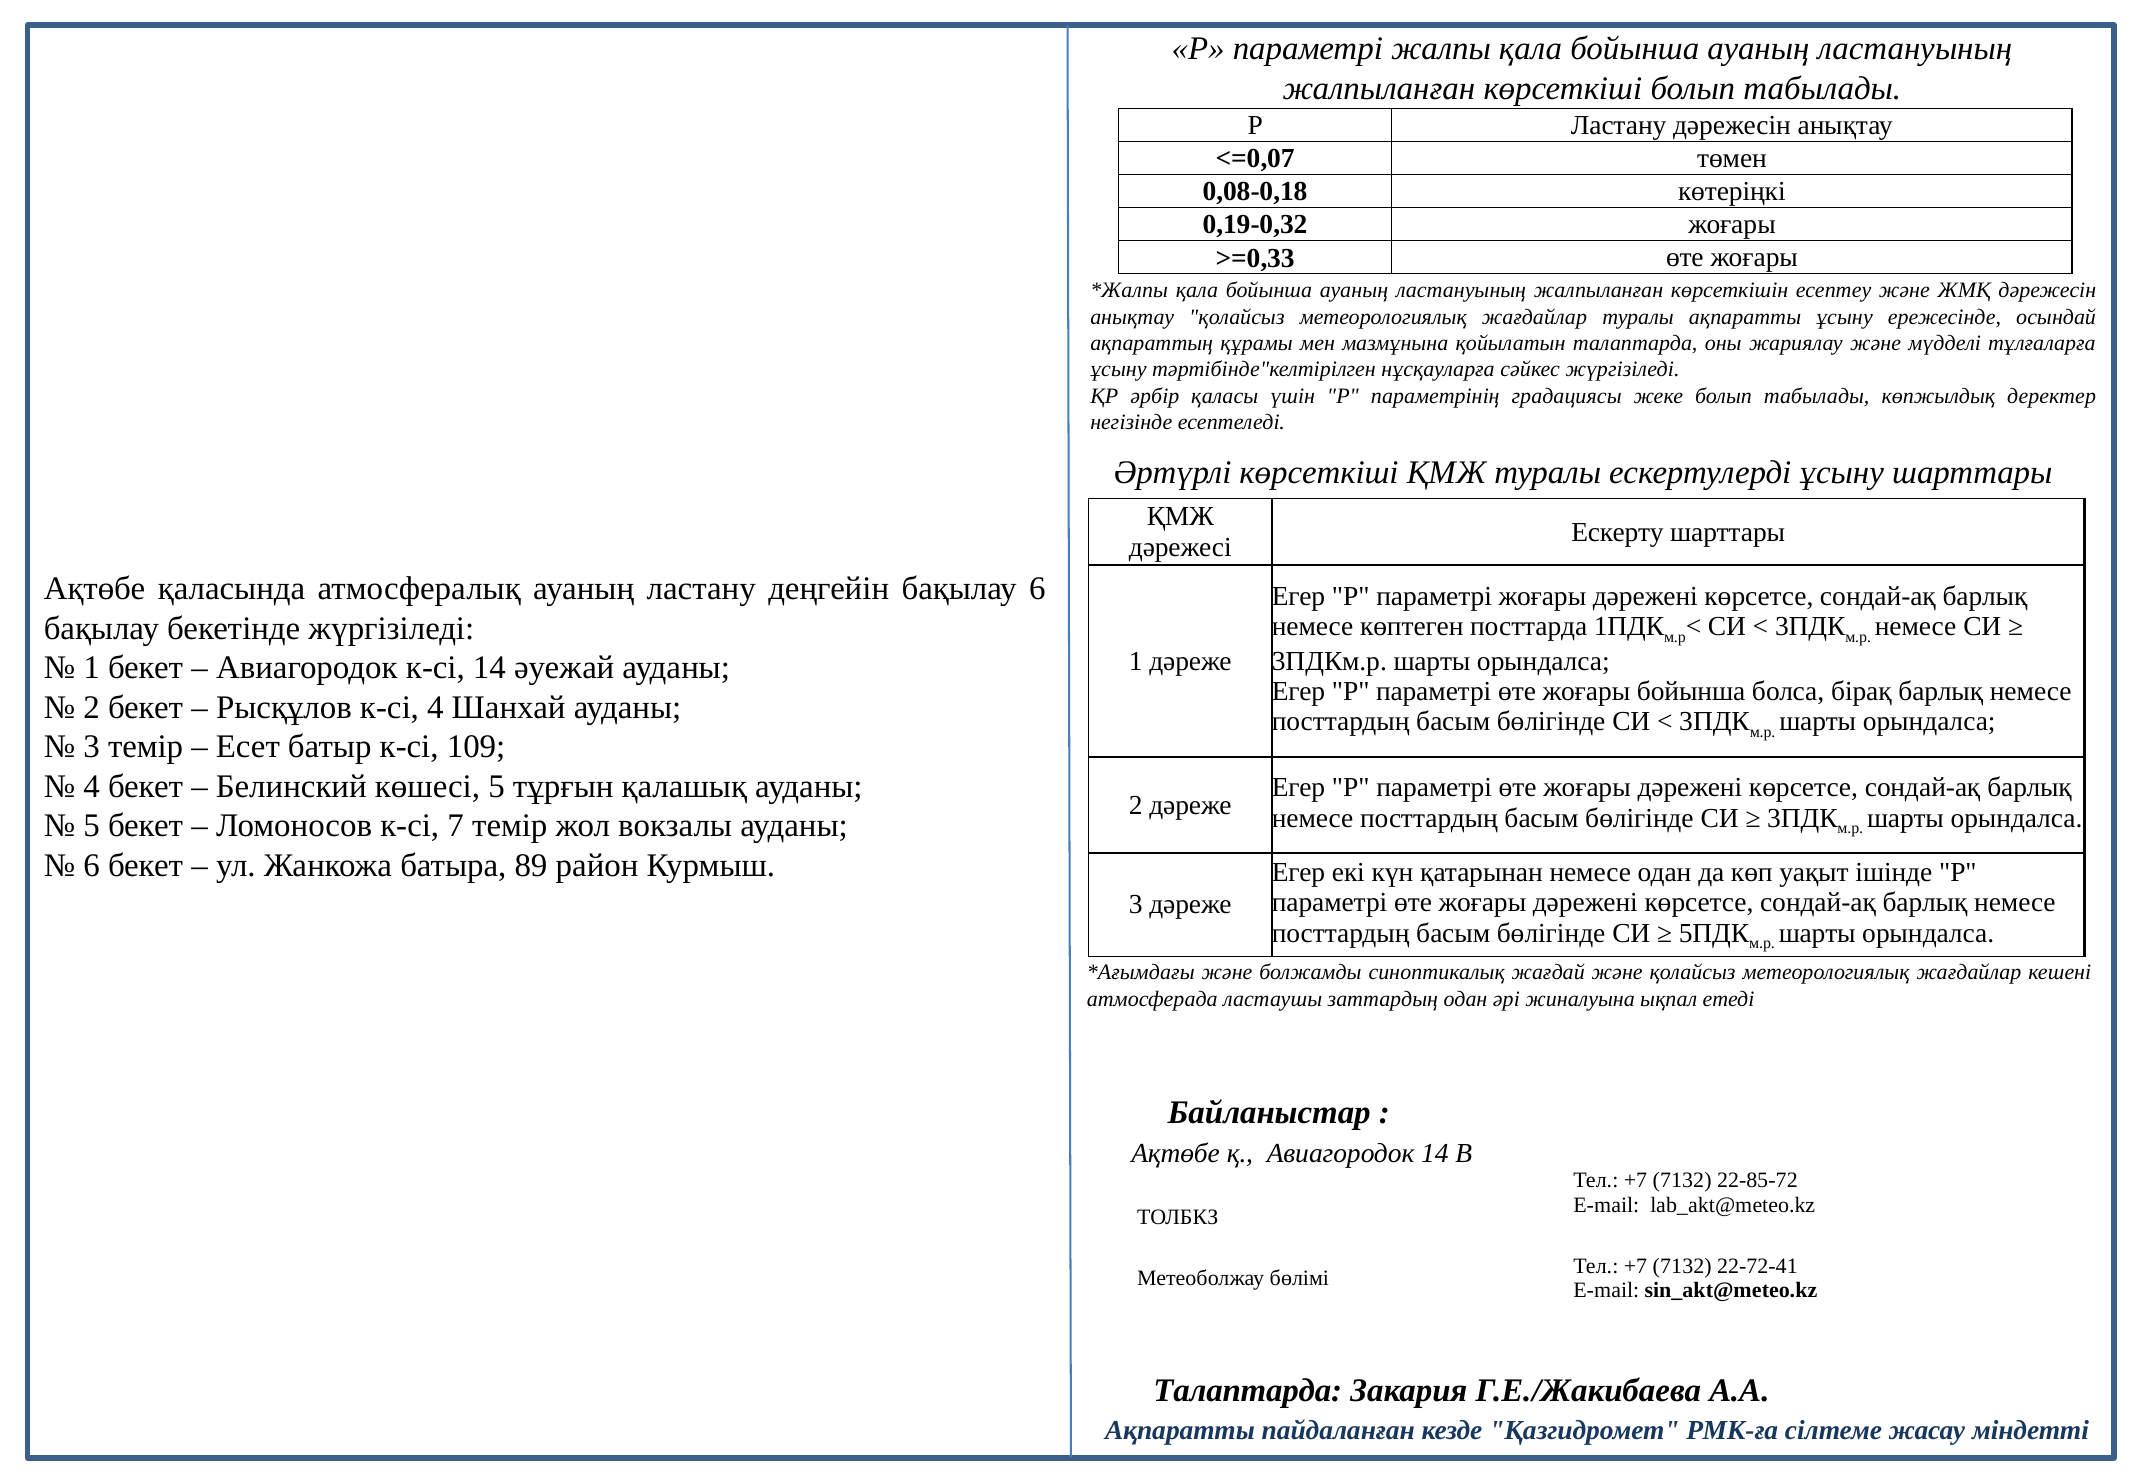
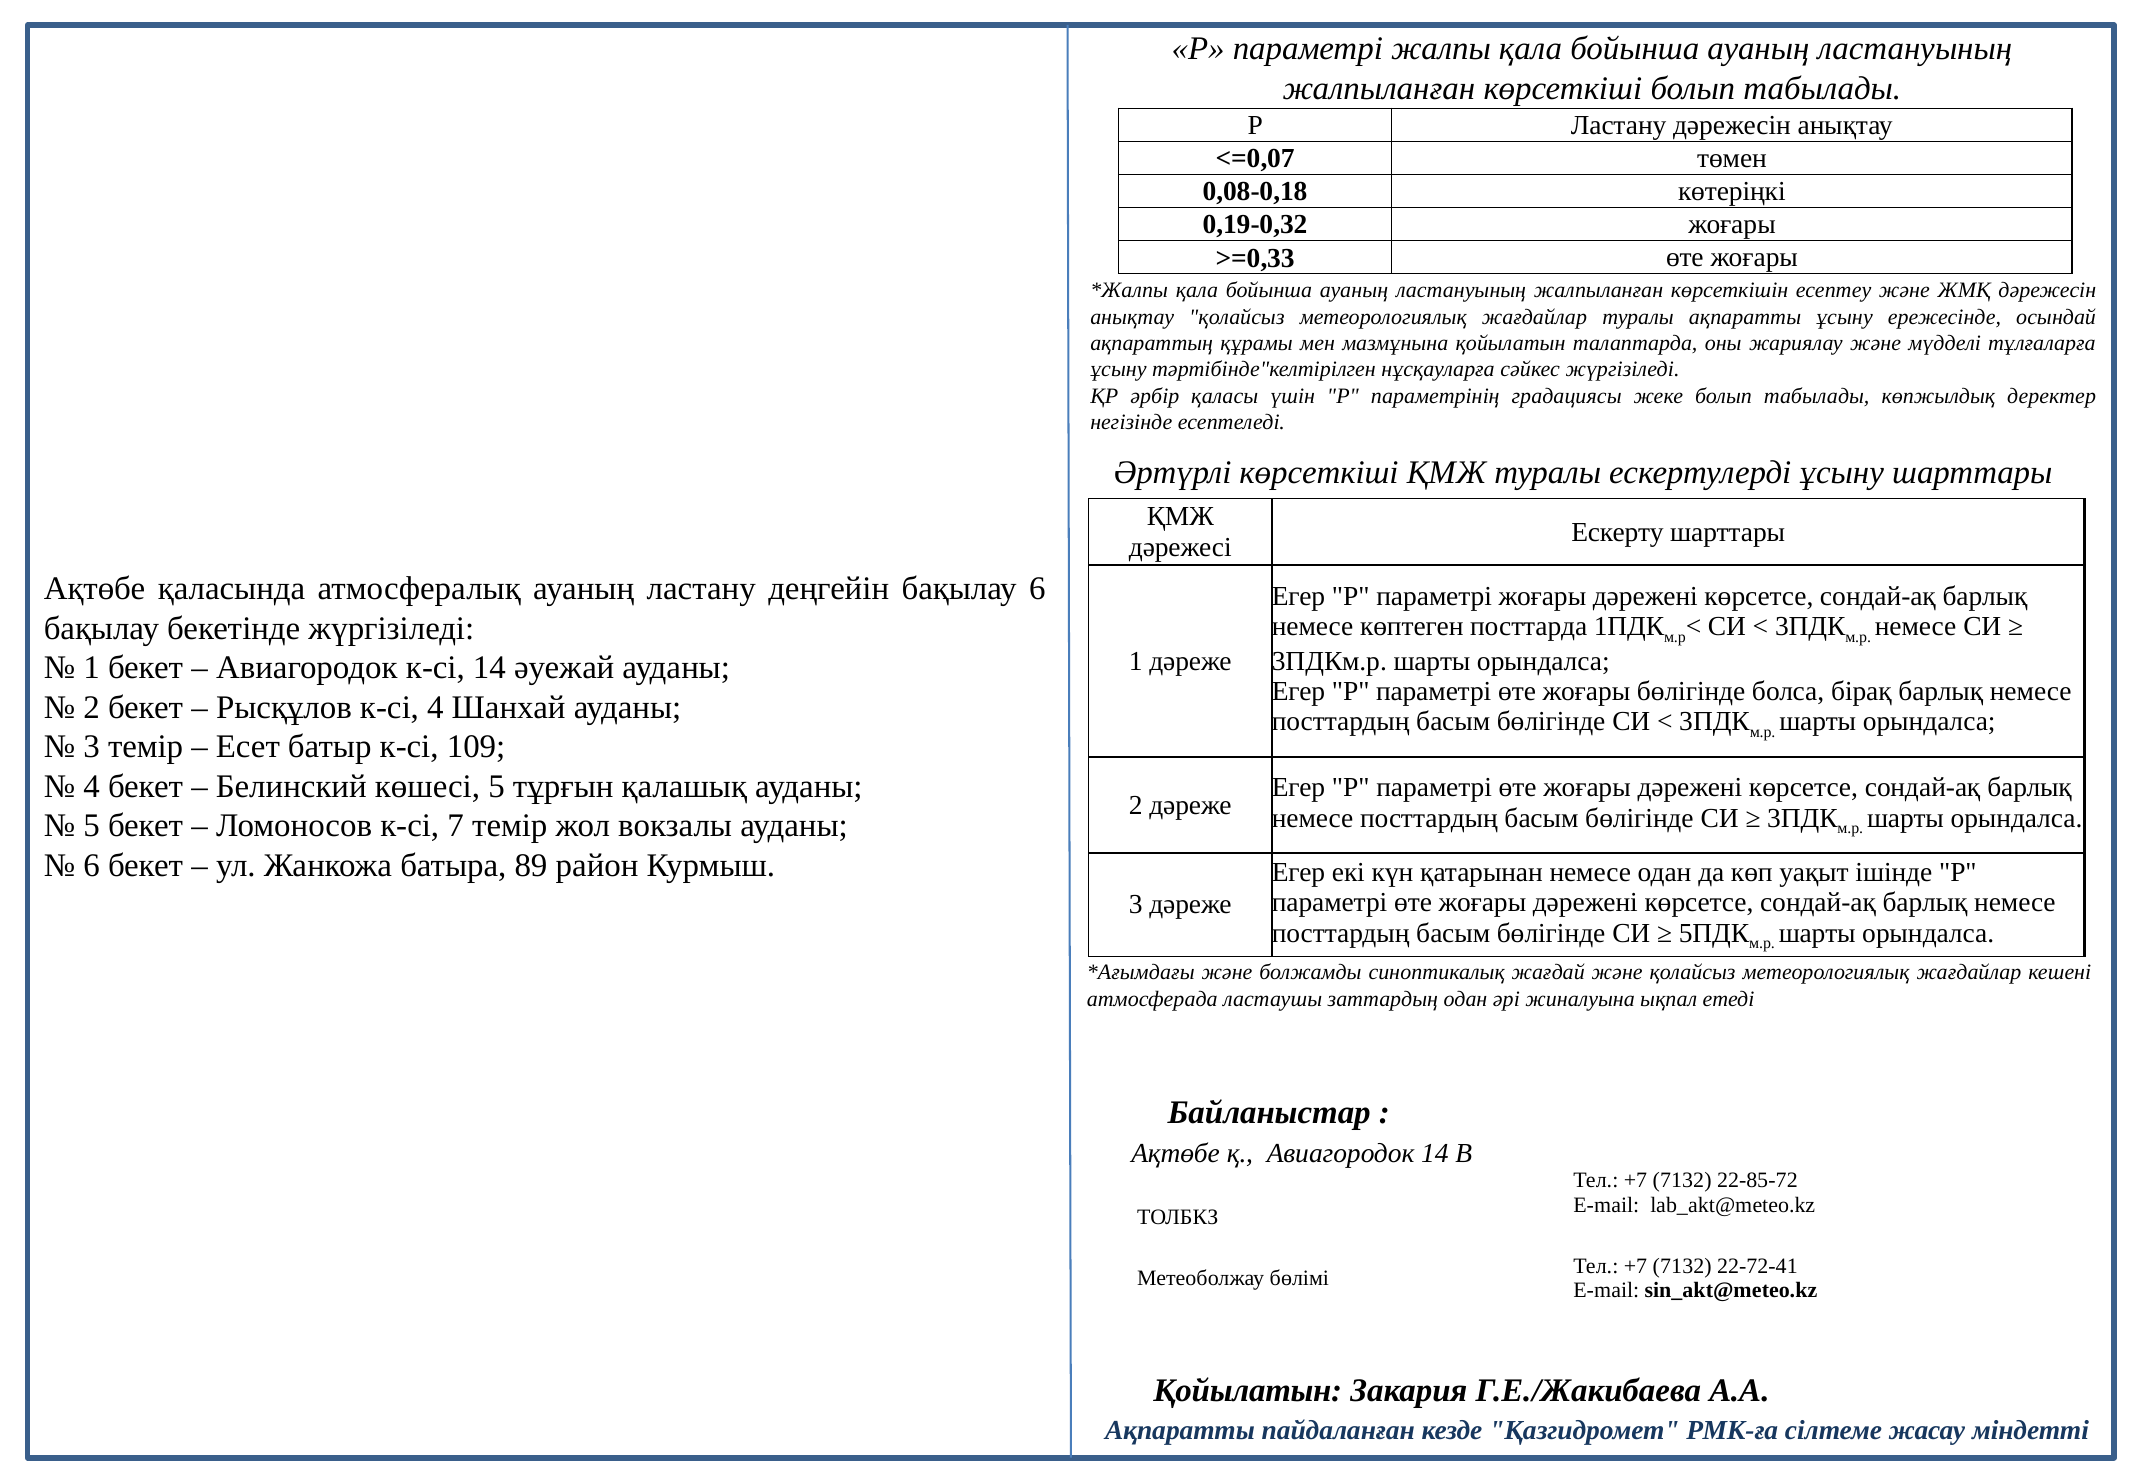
жоғары бойынша: бойынша -> бөлігінде (1691, 691)
Талаптарда: Талаптарда -> Қойылатын (1248, 1391)
